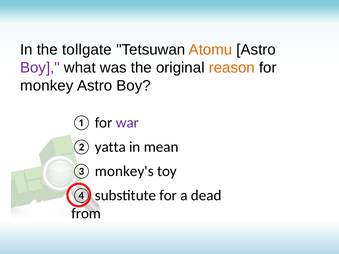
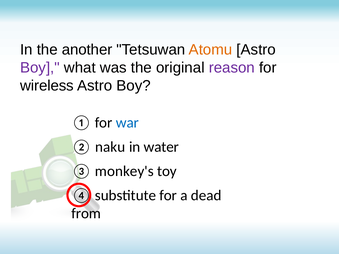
tollgate: tollgate -> another (87, 50)
reason colour: orange -> purple (232, 68)
monkey: monkey -> wireless (47, 86)
war colour: purple -> blue (127, 123)
yatta: yatta -> naku (110, 147)
mean: mean -> water (161, 147)
